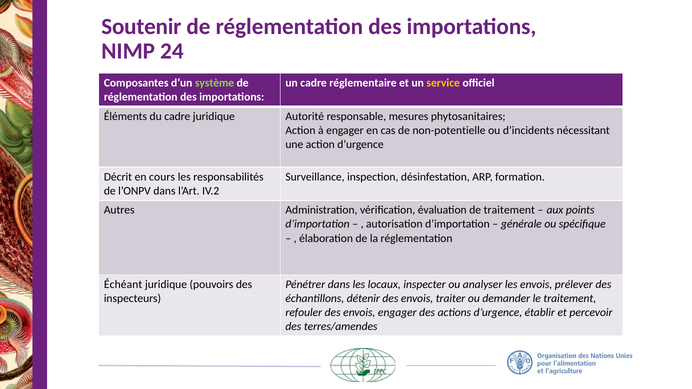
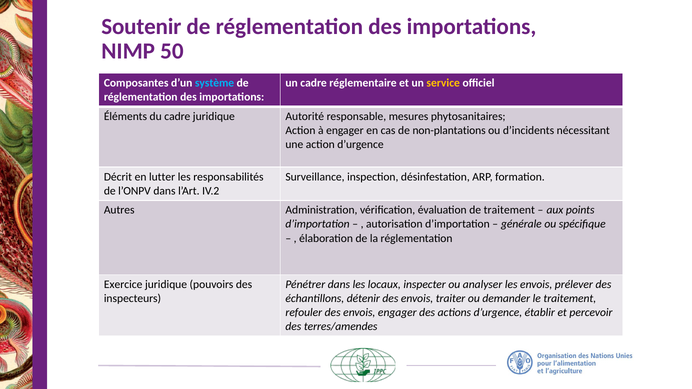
24: 24 -> 50 (172, 51)
système colour: light green -> light blue (215, 83)
non-potentielle: non-potentielle -> non-plantations (449, 130)
cours: cours -> lutter (162, 177)
Échéant: Échéant -> Exercice (123, 285)
